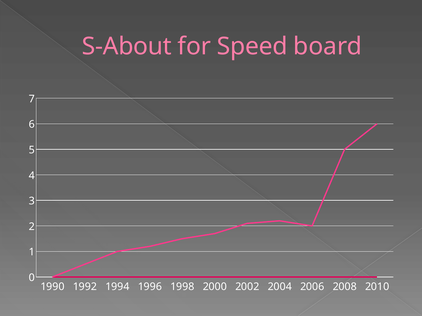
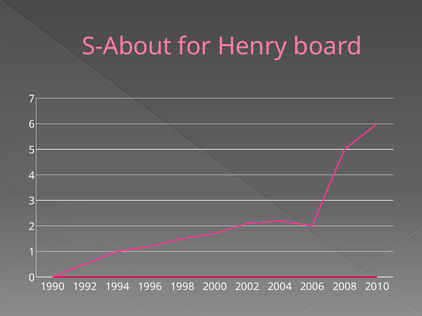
Speed: Speed -> Henry (252, 46)
